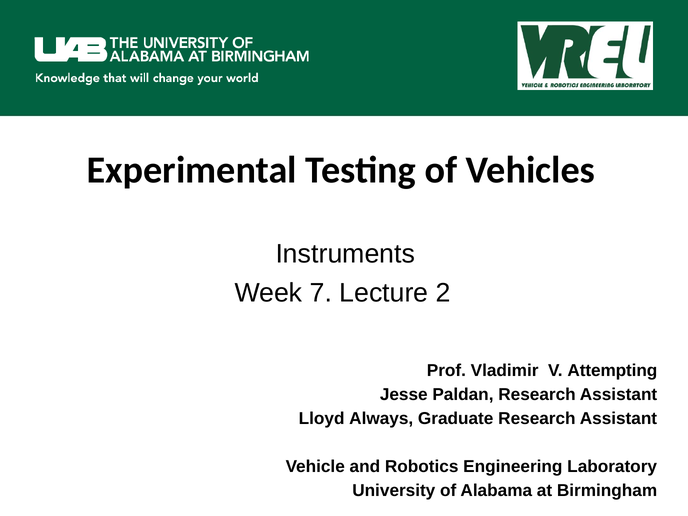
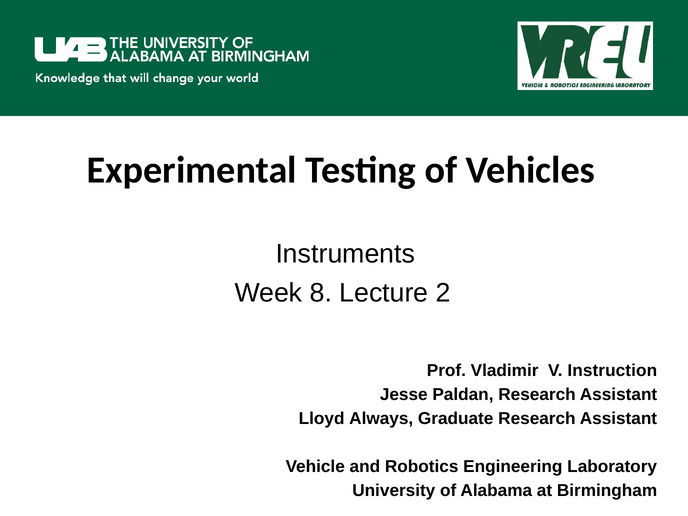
7: 7 -> 8 (321, 293)
Attempting: Attempting -> Instruction (612, 370)
